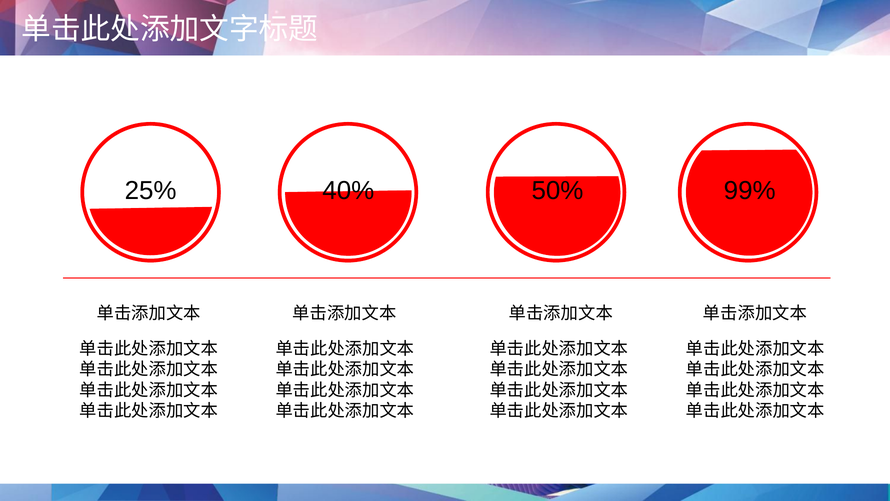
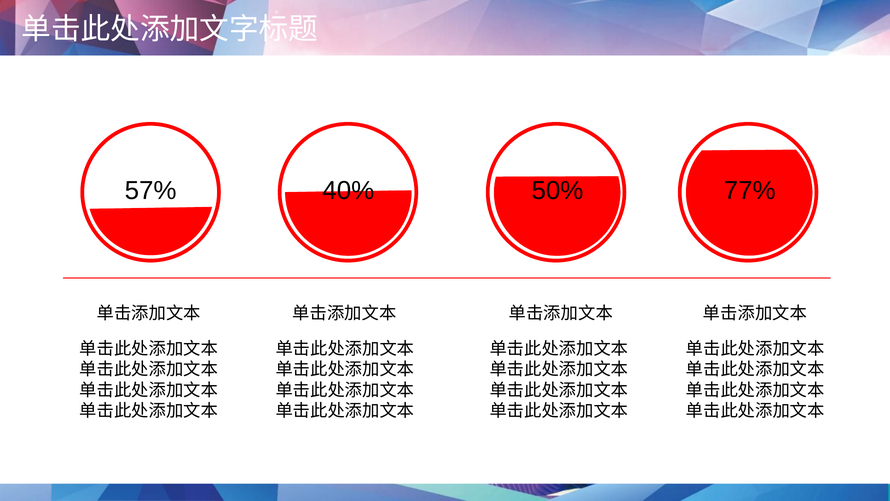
25%: 25% -> 57% (151, 190)
99%: 99% -> 77% (750, 190)
